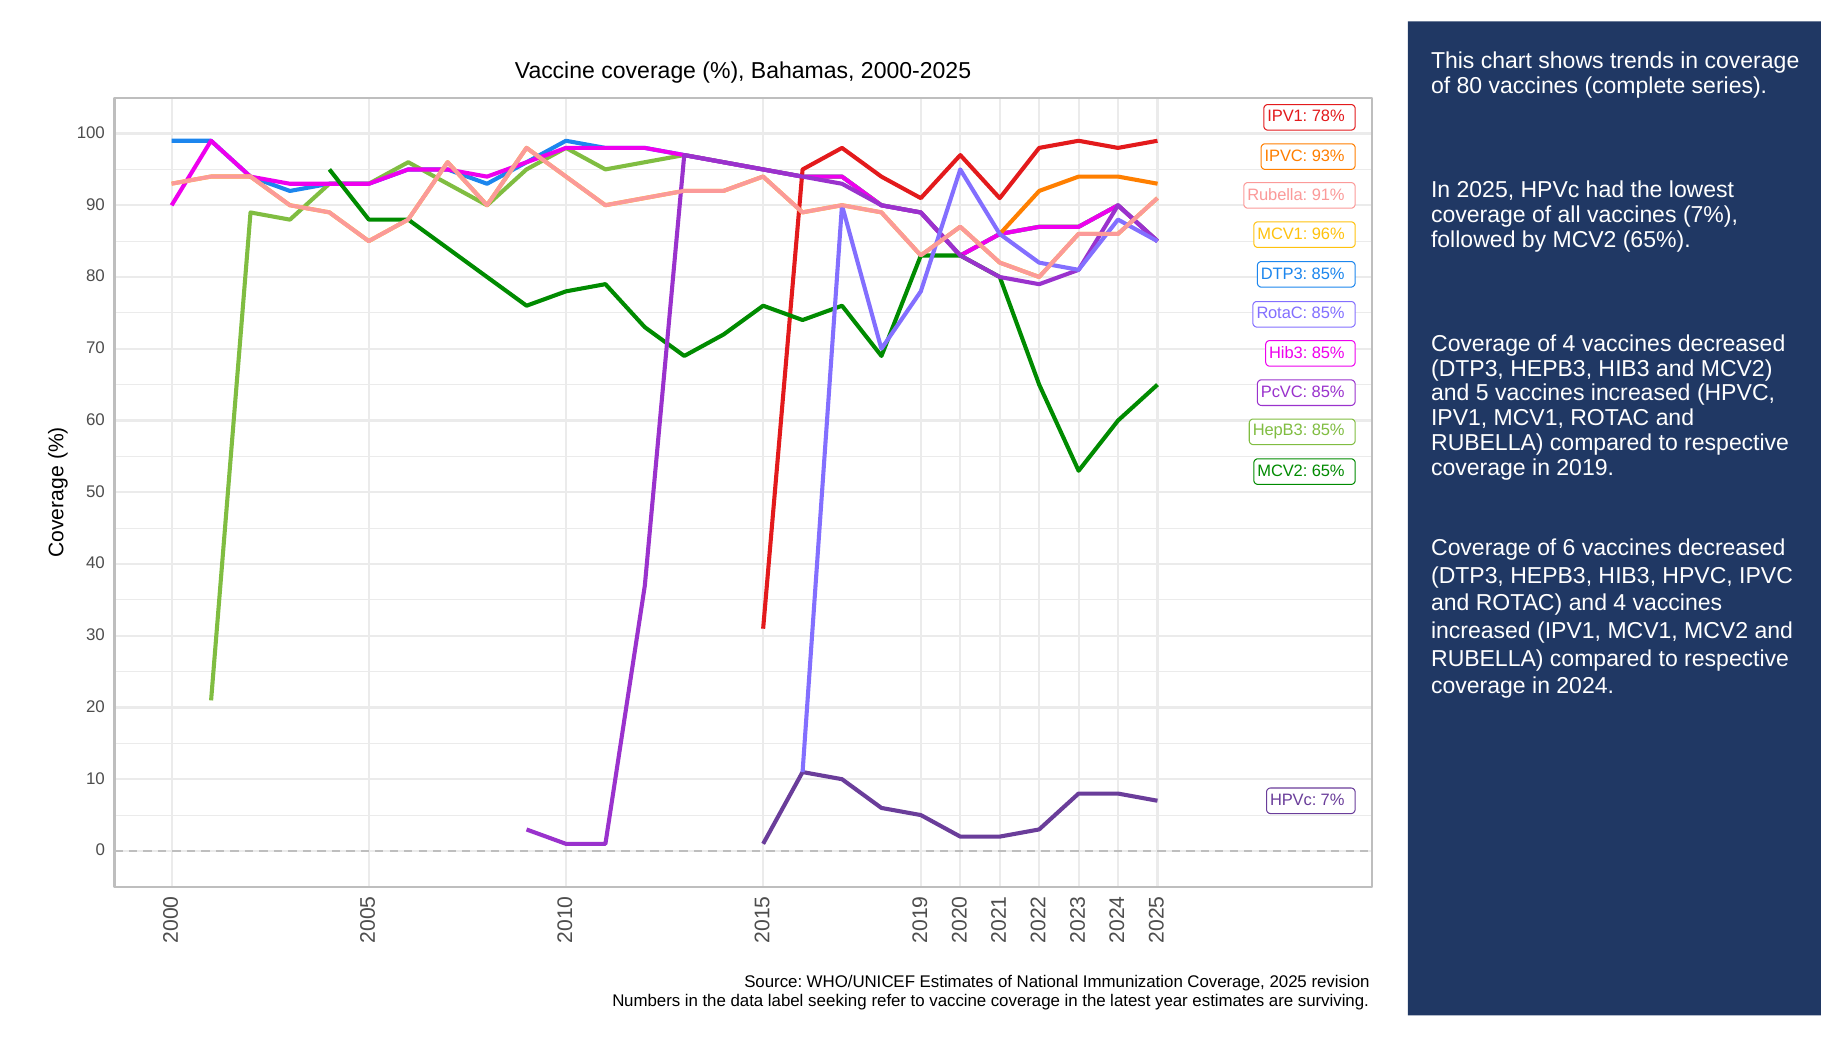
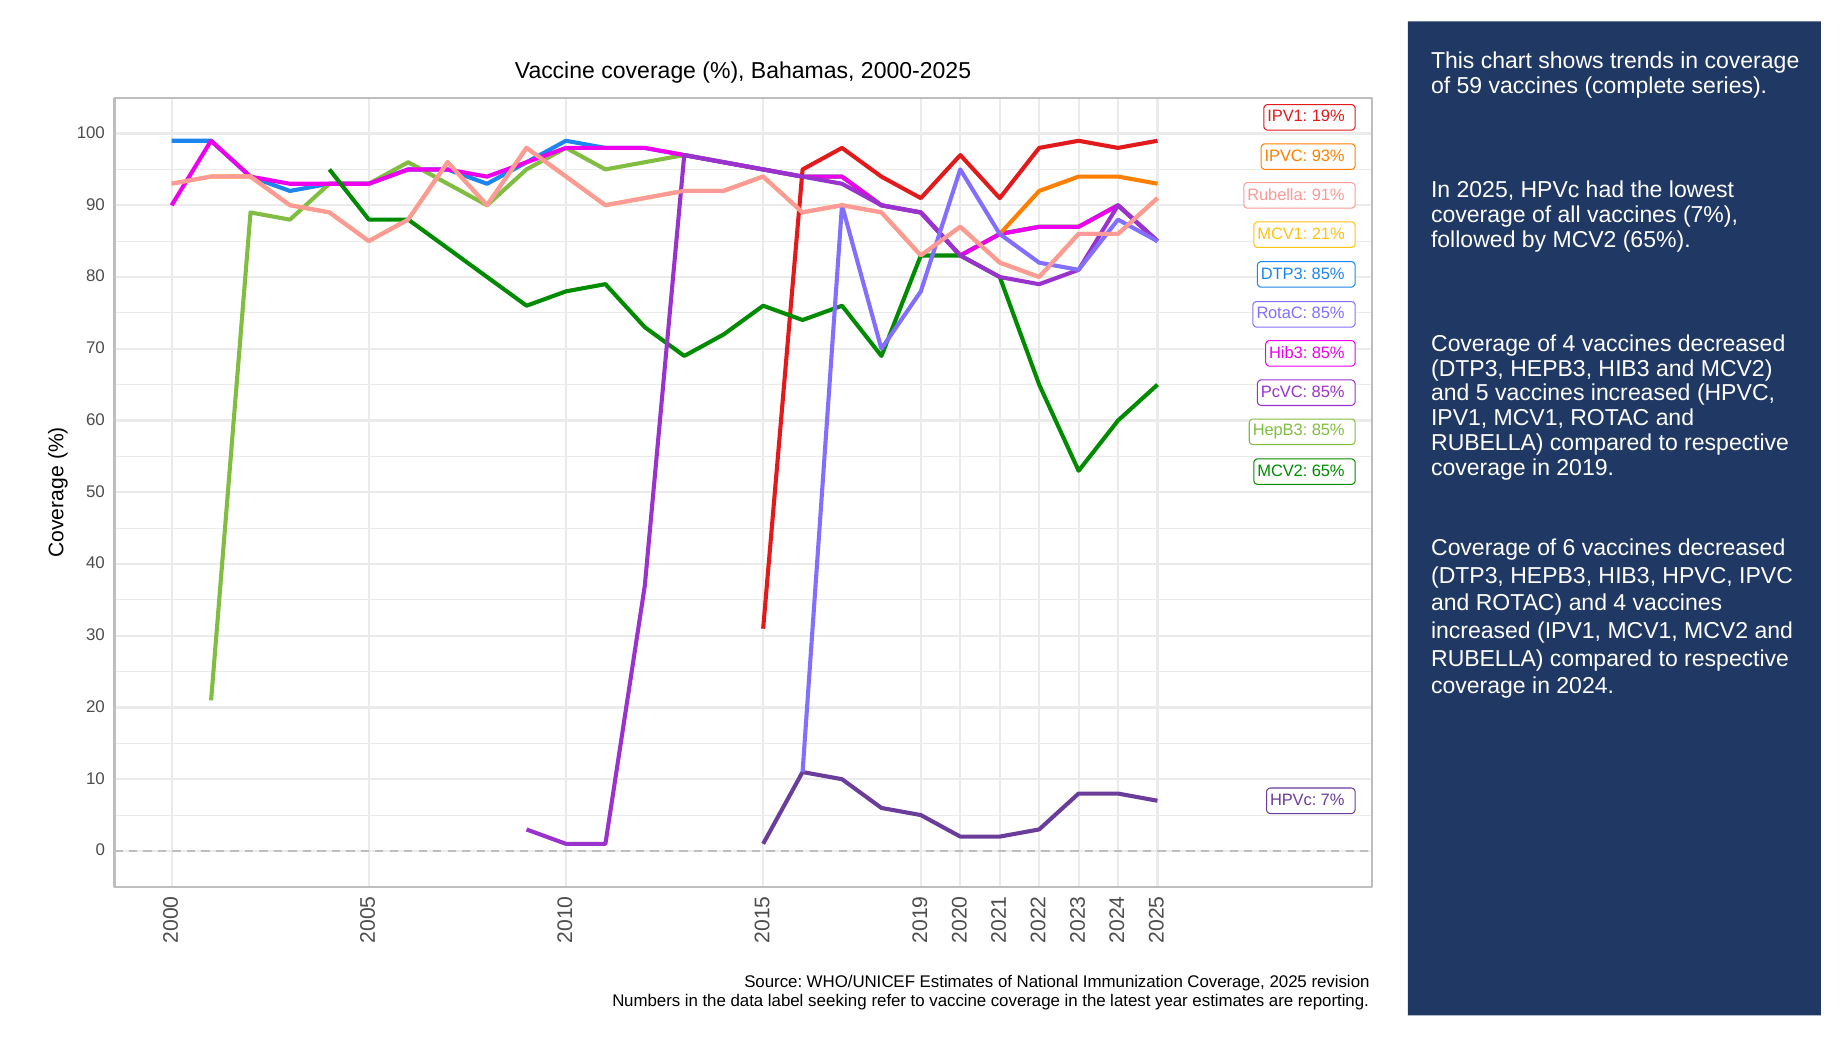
of 80: 80 -> 59 (1469, 86)
78%: 78% -> 19% (1328, 117)
96%: 96% -> 21% (1328, 234)
surviving: surviving -> reporting (1333, 1001)
